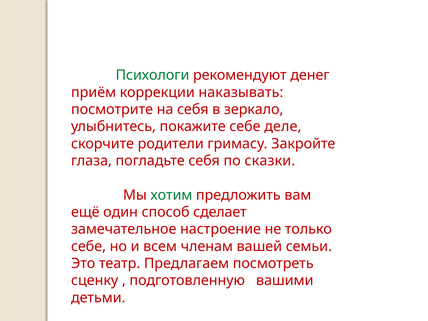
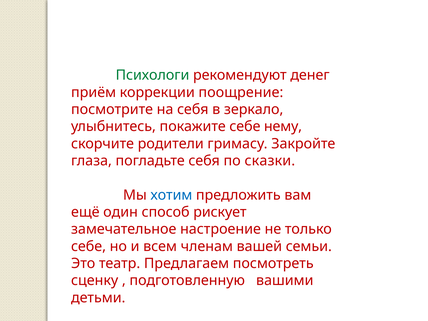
наказывать: наказывать -> поощрение (241, 92)
деле: деле -> нему (283, 127)
хотим colour: green -> blue (171, 195)
сделает: сделает -> рискует (220, 212)
